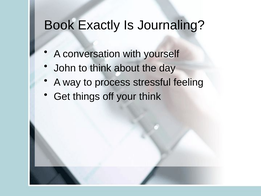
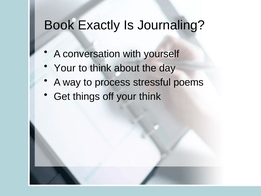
John: John -> Your (65, 68)
feeling: feeling -> poems (189, 82)
